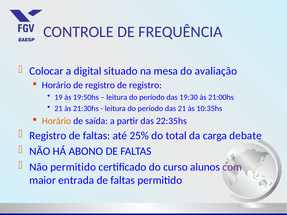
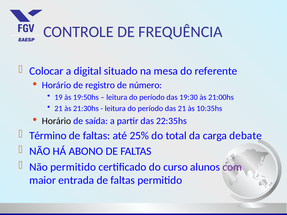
avaliação: avaliação -> referente (216, 71)
registro de registro: registro -> número (146, 85)
Horário colour: orange -> black (57, 121)
Registro: Registro -> Término (48, 136)
